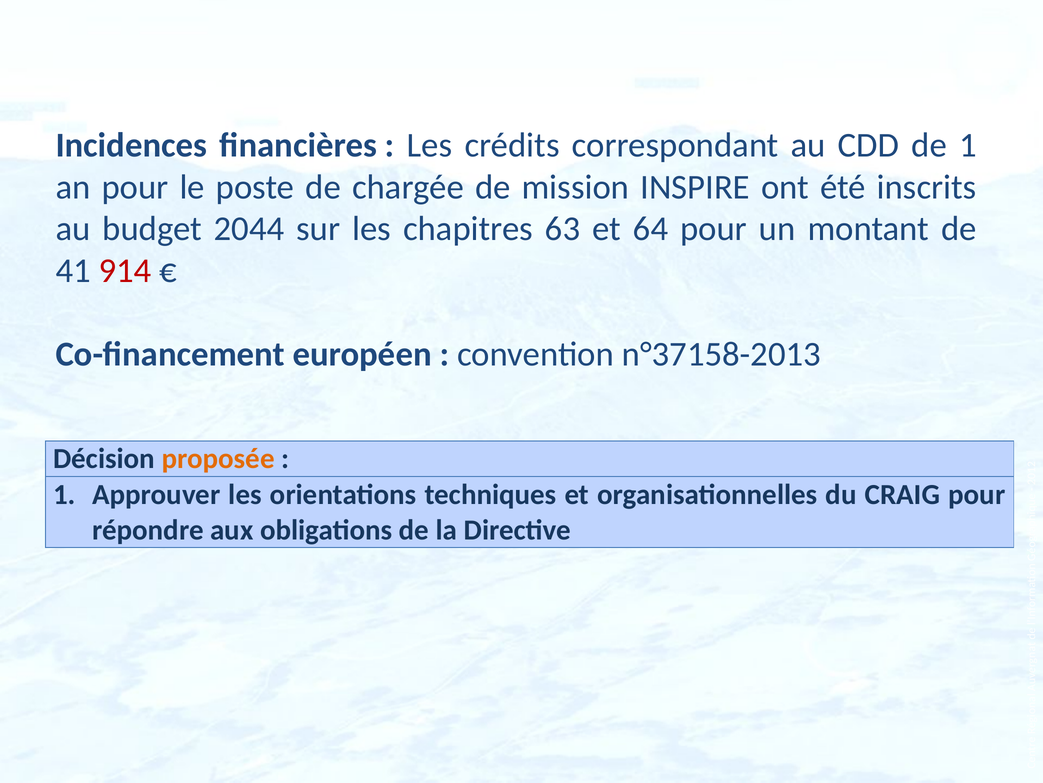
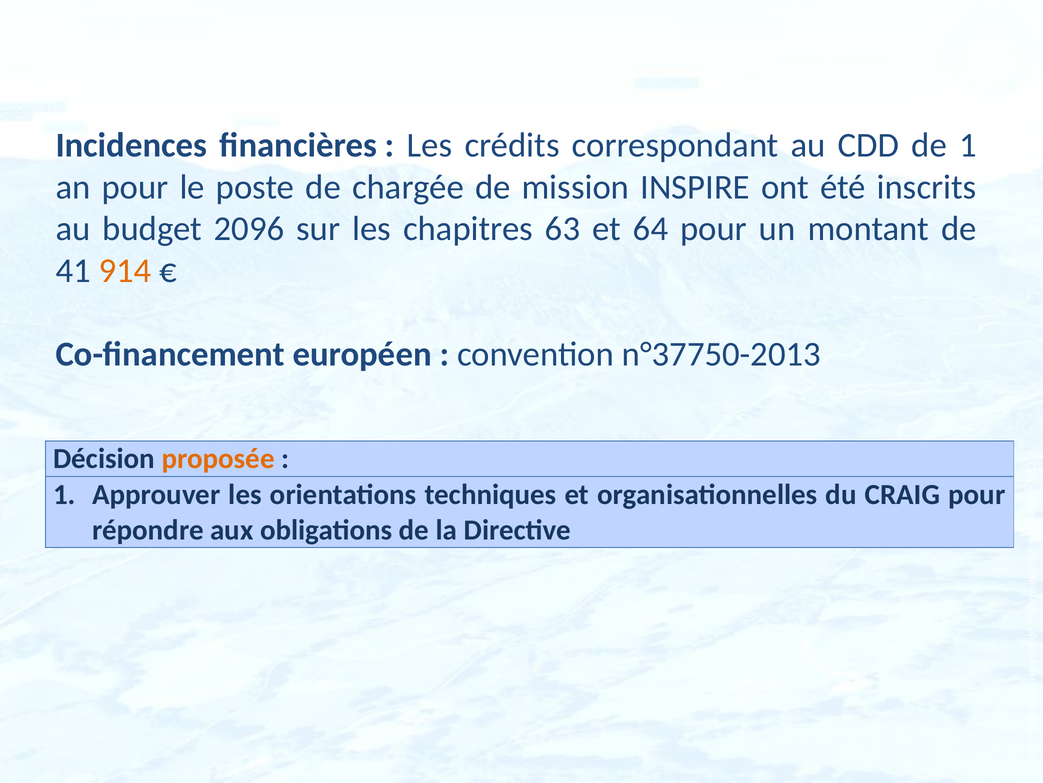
2044: 2044 -> 2096 (249, 229)
914 colour: red -> orange (125, 270)
n°37158-2013: n°37158-2013 -> n°37750-2013 (721, 354)
